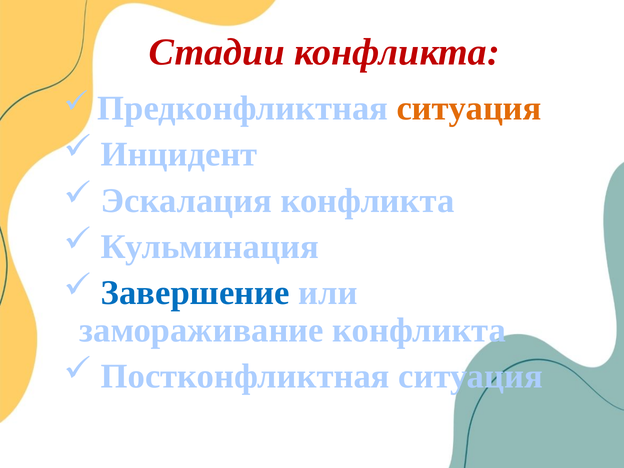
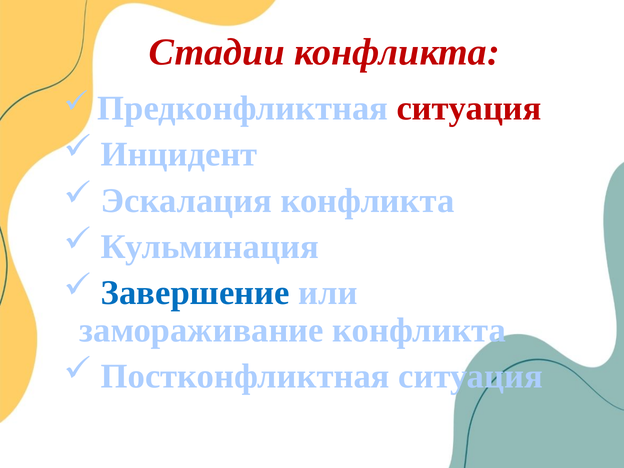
ситуация colour: orange -> red (469, 108)
